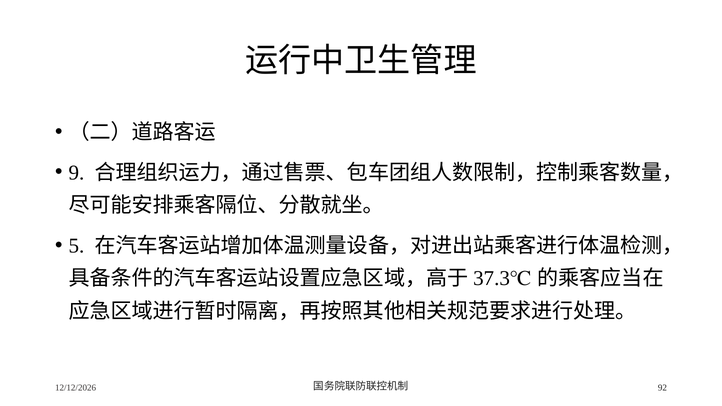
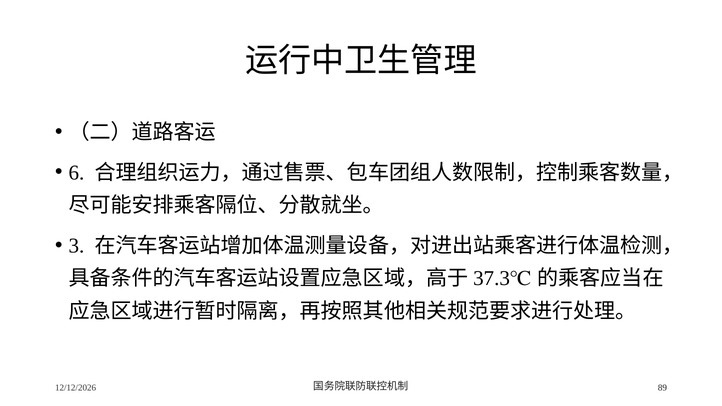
9: 9 -> 6 (76, 173)
5: 5 -> 3 (76, 246)
92: 92 -> 89 (662, 388)
